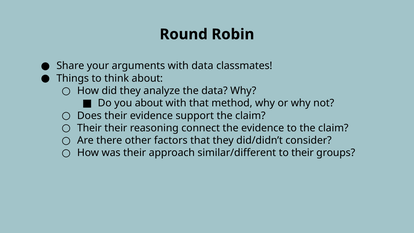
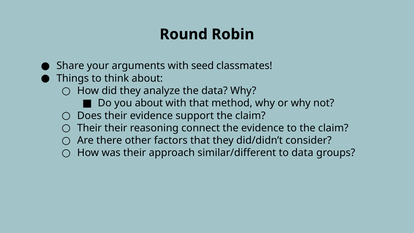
with data: data -> seed (203, 66)
to their: their -> data (302, 153)
